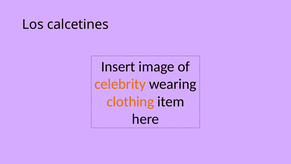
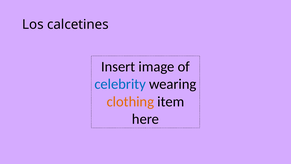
celebrity colour: orange -> blue (120, 84)
